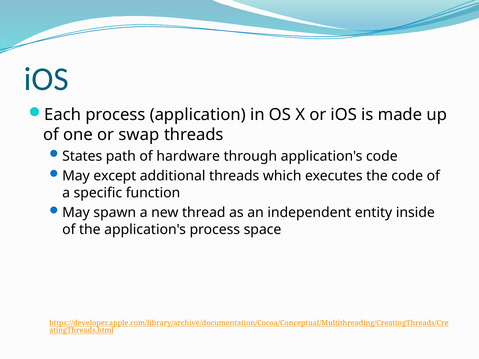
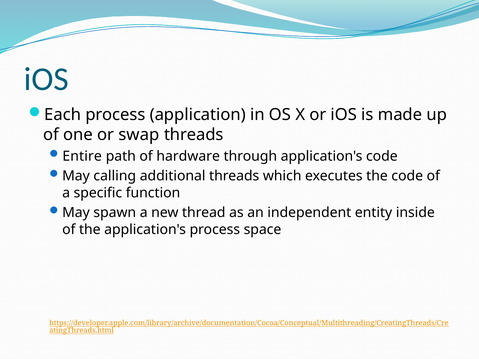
States: States -> Entire (82, 156)
except: except -> calling (115, 176)
